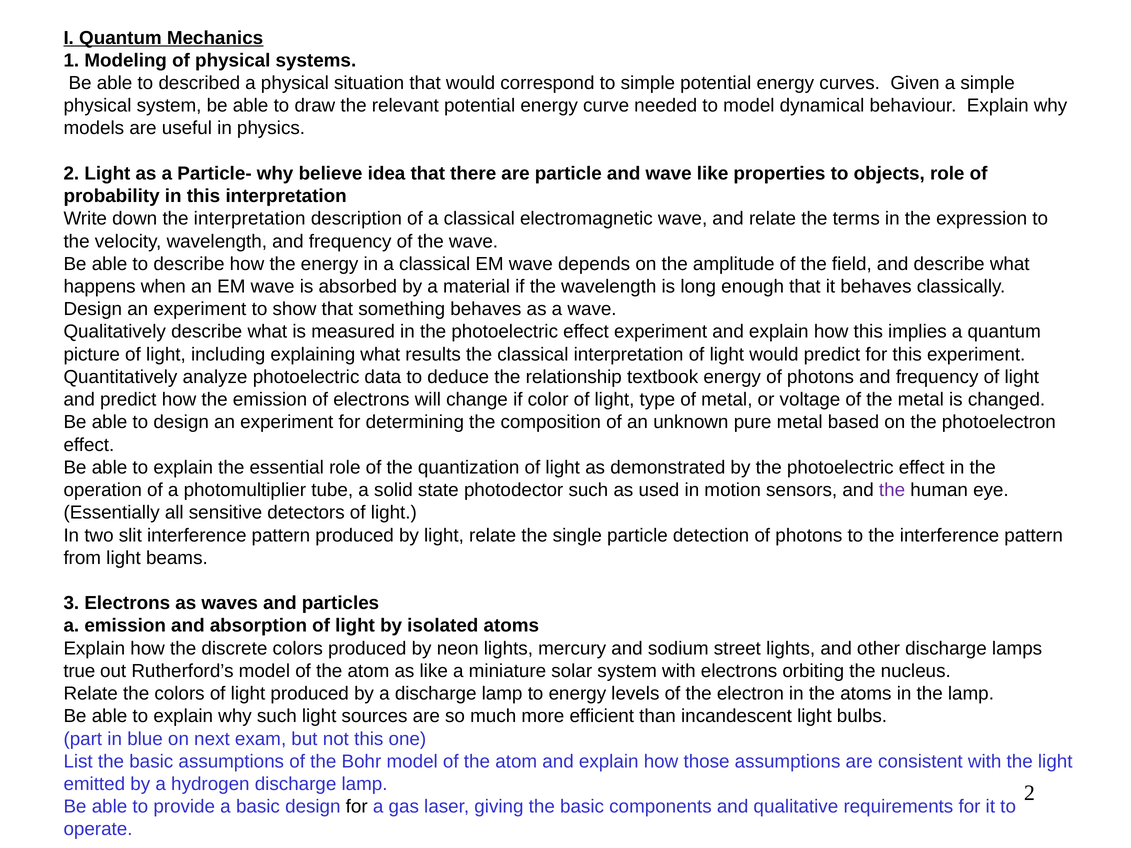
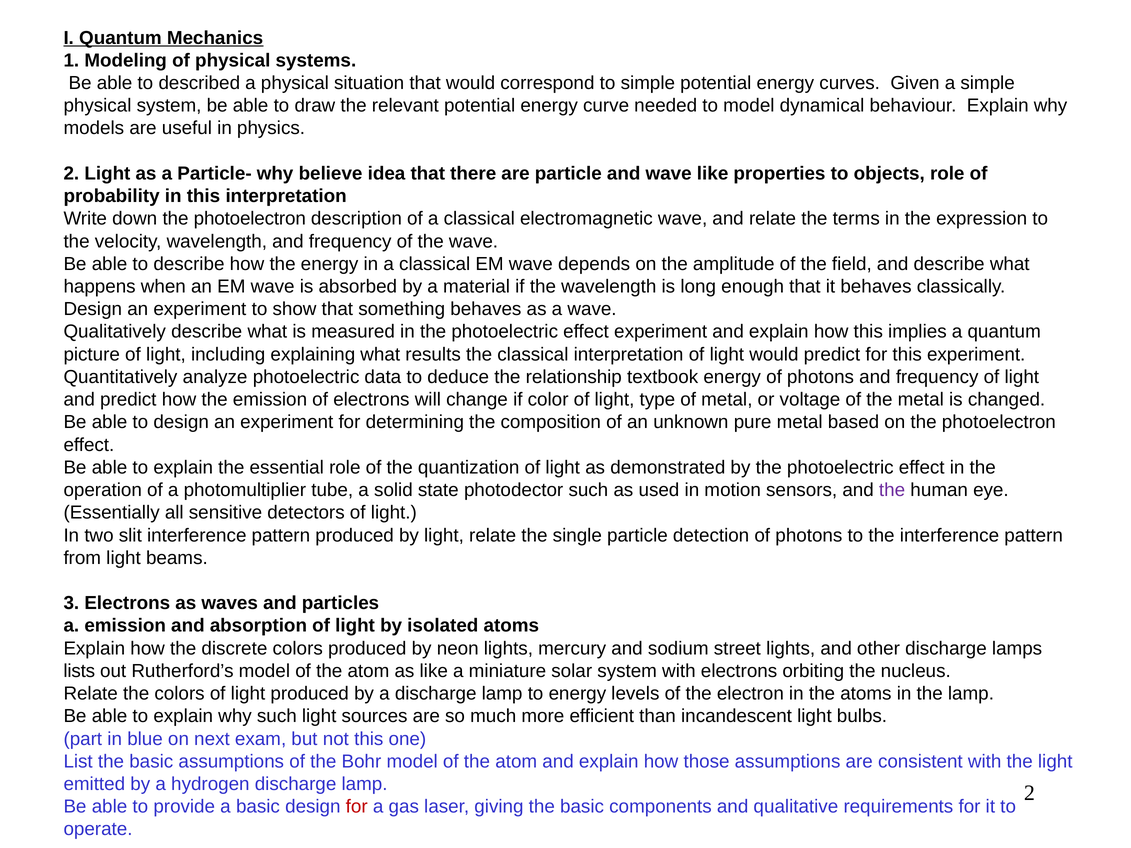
down the interpretation: interpretation -> photoelectron (250, 219)
true: true -> lists (79, 671)
for colour: black -> red (357, 807)
